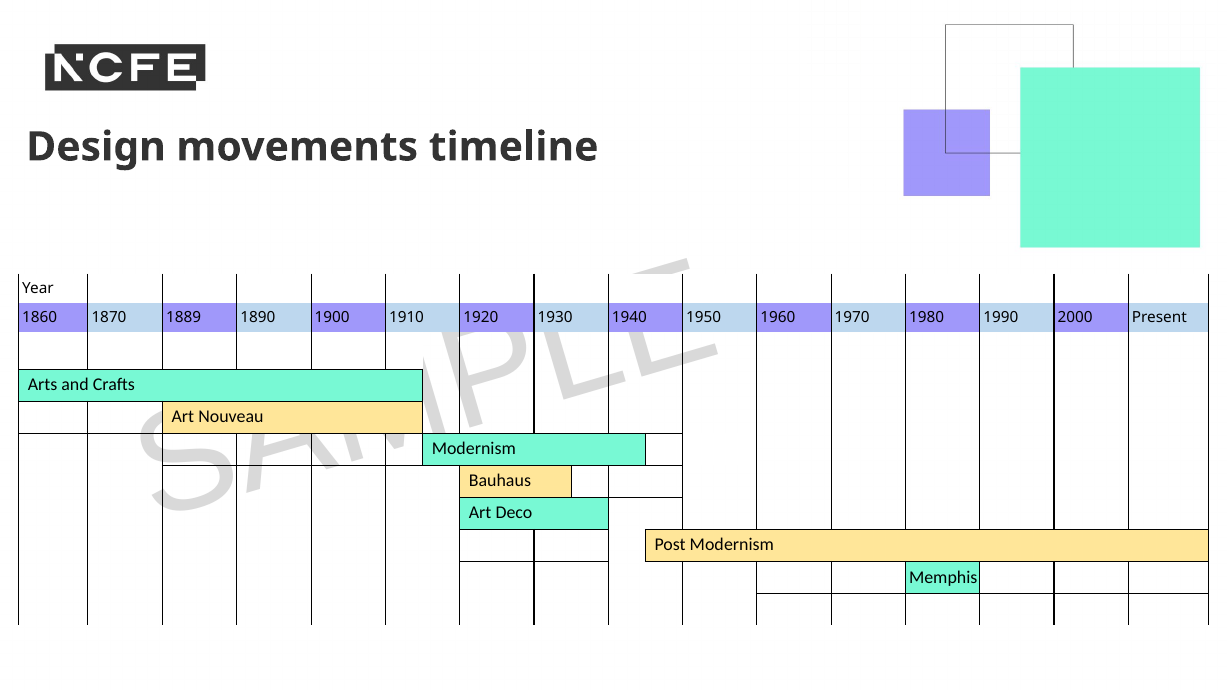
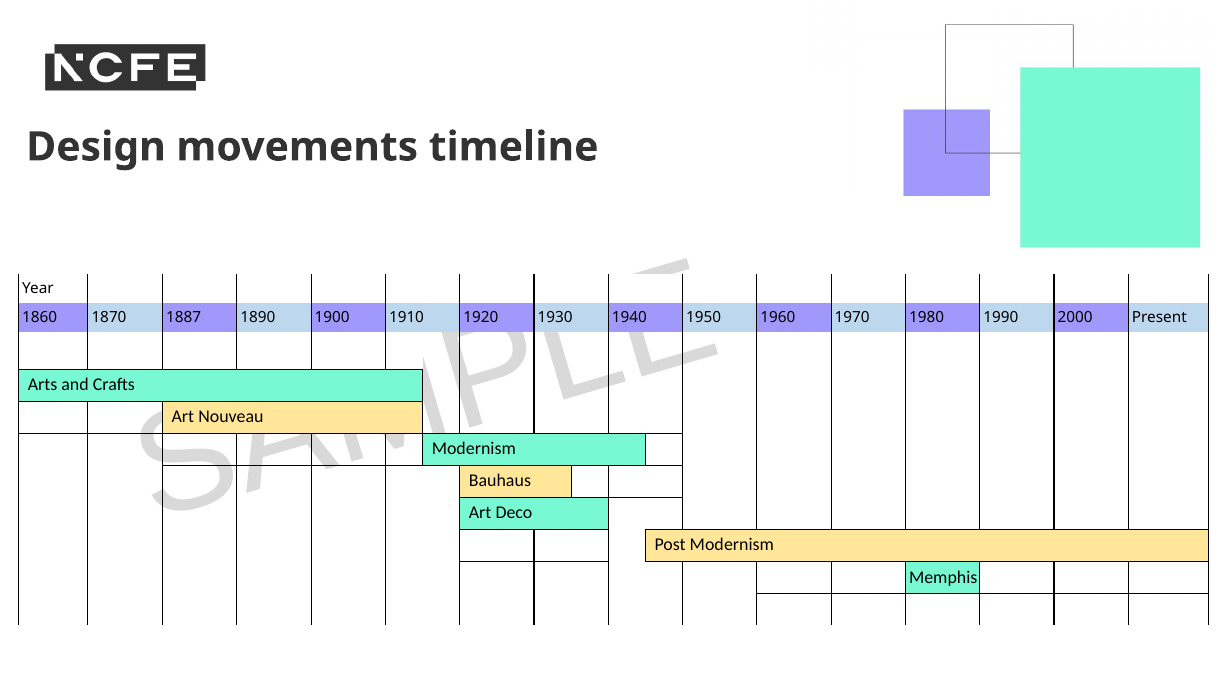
1889: 1889 -> 1887 (184, 318)
